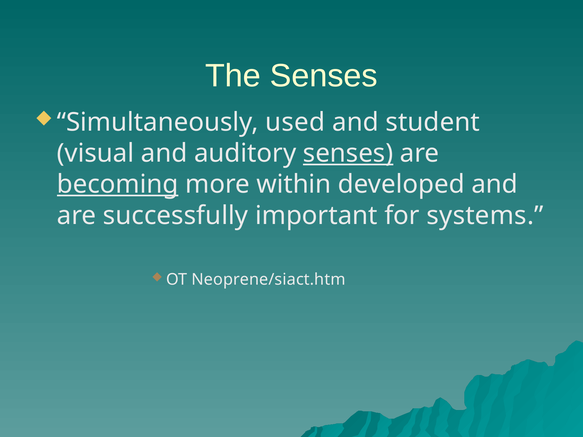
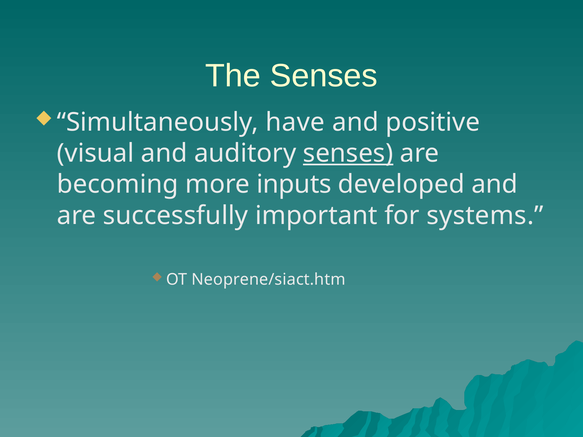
used: used -> have (295, 122)
student: student -> positive (433, 122)
becoming underline: present -> none (118, 185)
within: within -> inputs (294, 185)
